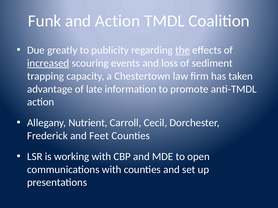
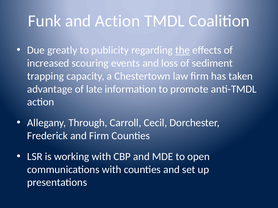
increased underline: present -> none (48, 63)
Nutrient: Nutrient -> Through (88, 123)
and Feet: Feet -> Firm (99, 136)
